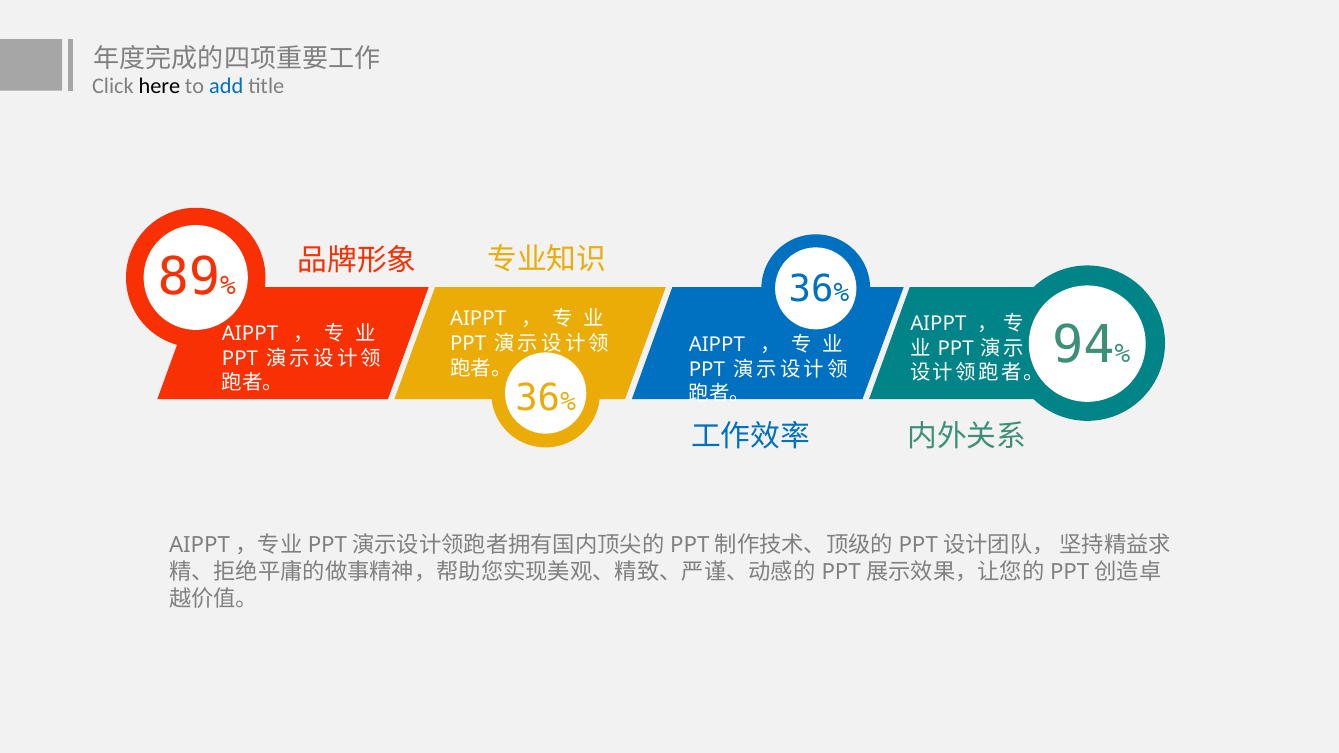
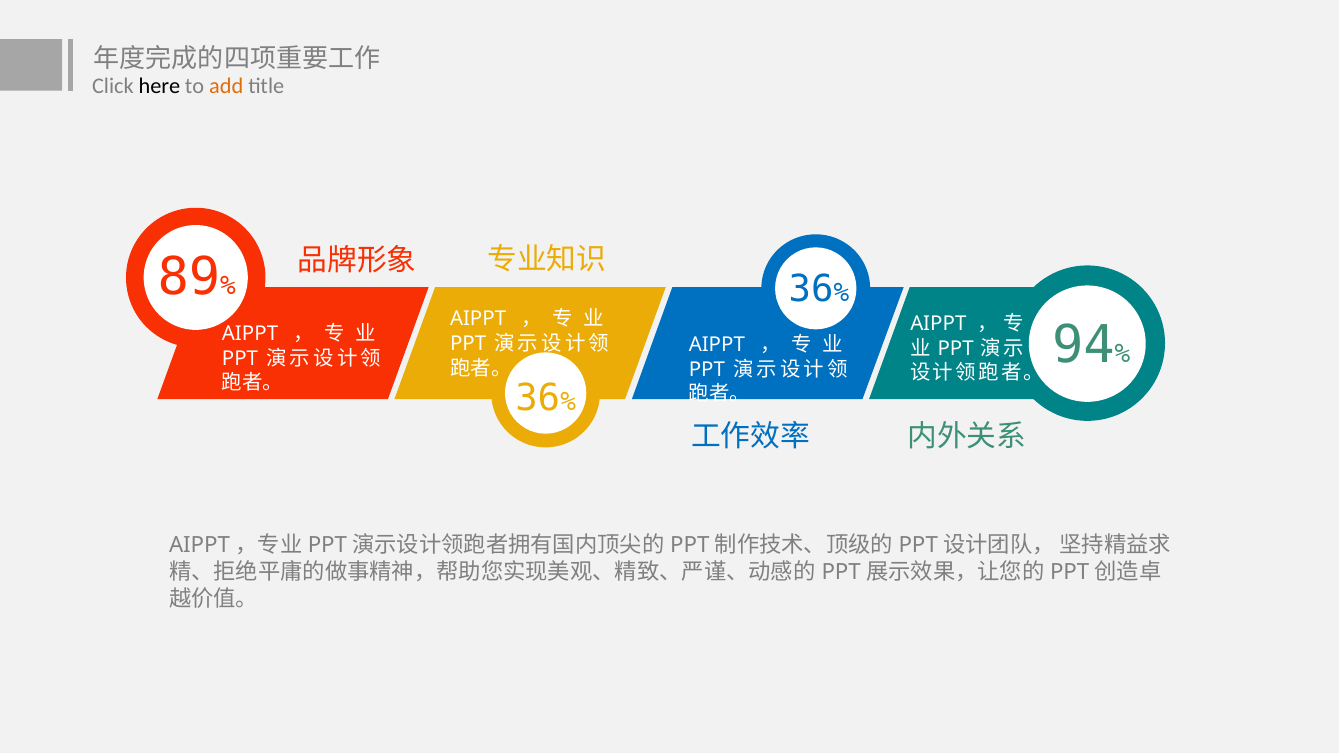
add colour: blue -> orange (226, 86)
